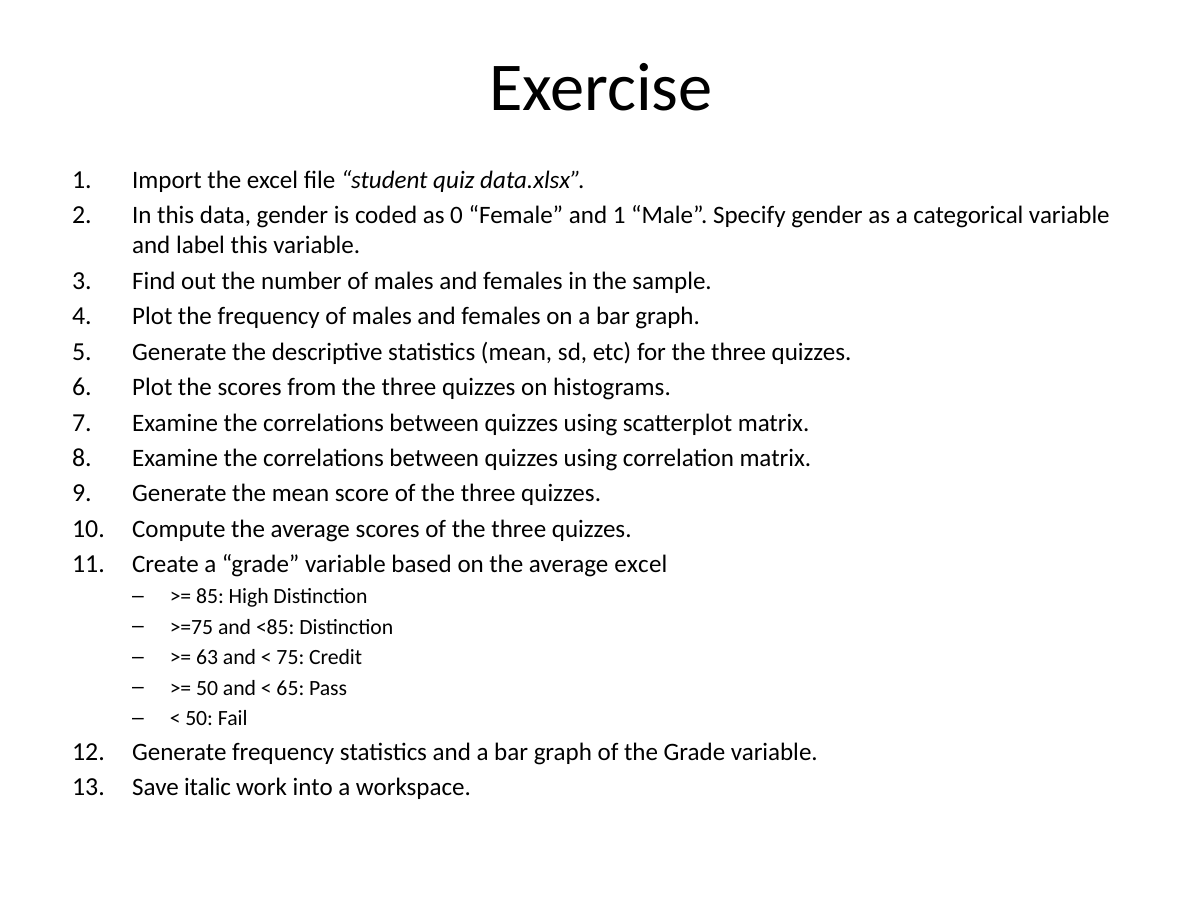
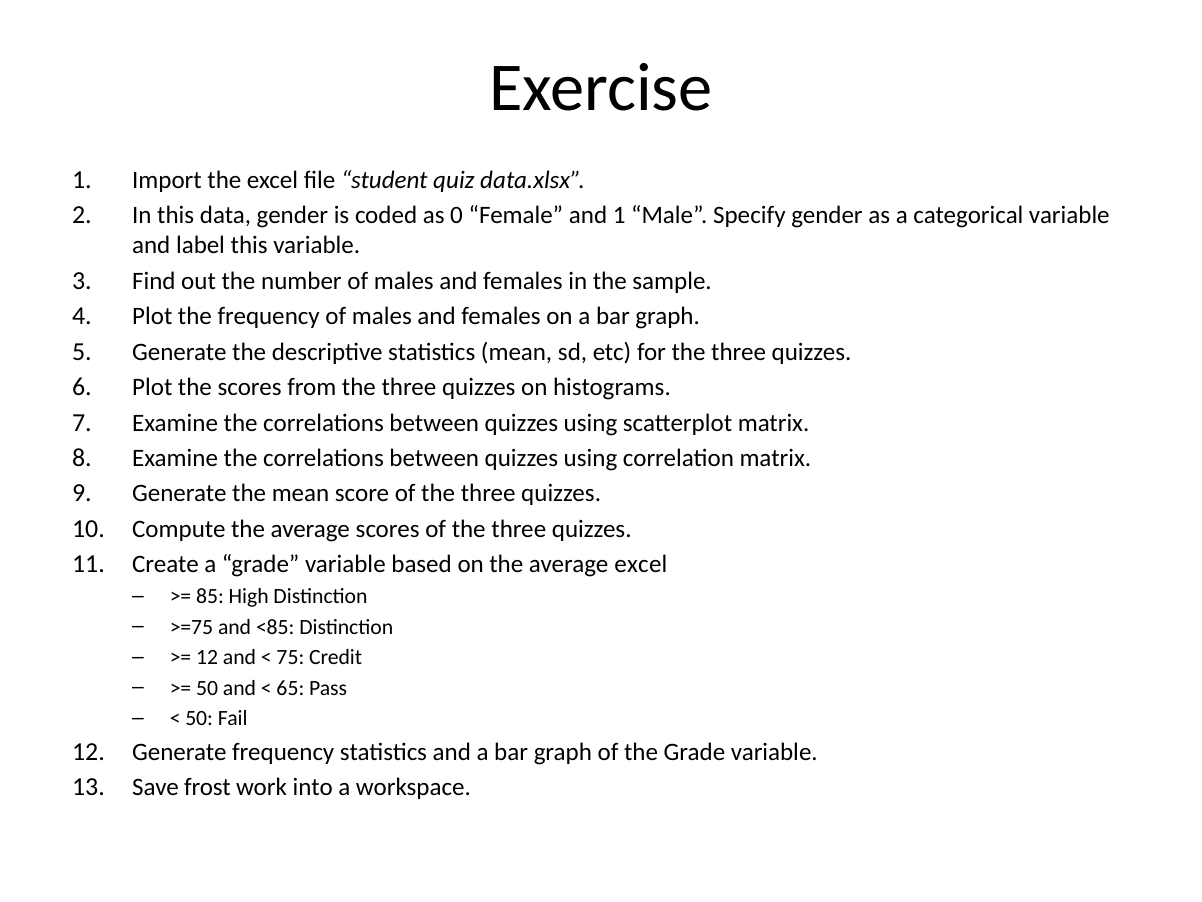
63: 63 -> 12 (207, 657)
italic: italic -> frost (207, 787)
